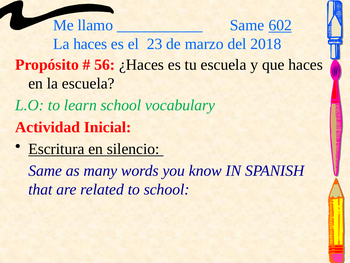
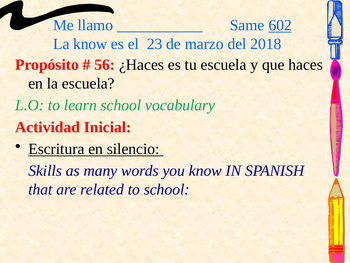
La haces: haces -> know (90, 44)
Same: Same -> Skills (45, 170)
